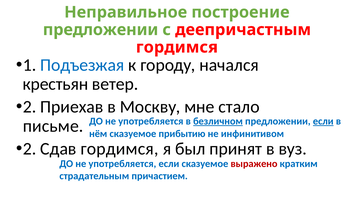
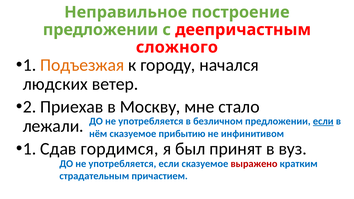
гордимся: гордимся -> сложного (177, 47)
Подъезжая colour: blue -> orange (82, 65)
крестьян: крестьян -> людских (55, 84)
безличном underline: present -> none (218, 121)
письме: письме -> лежали (53, 126)
2: 2 -> 1 (30, 149)
